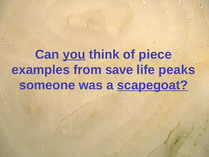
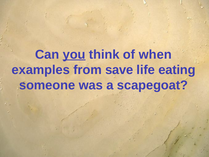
piece: piece -> when (155, 54)
peaks: peaks -> eating (177, 70)
scapegoat underline: present -> none (152, 85)
